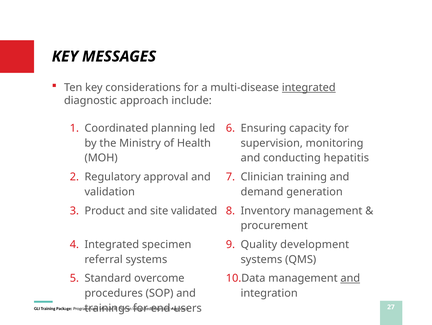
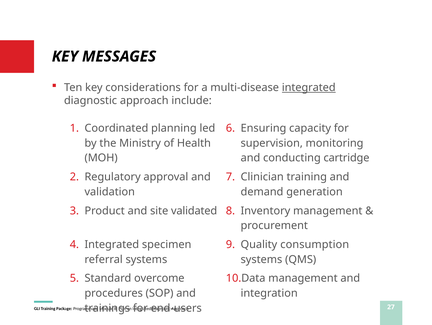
hepatitis: hepatitis -> cartridge (346, 158)
development: development -> consumption (315, 245)
and underline: present -> none (350, 278)
